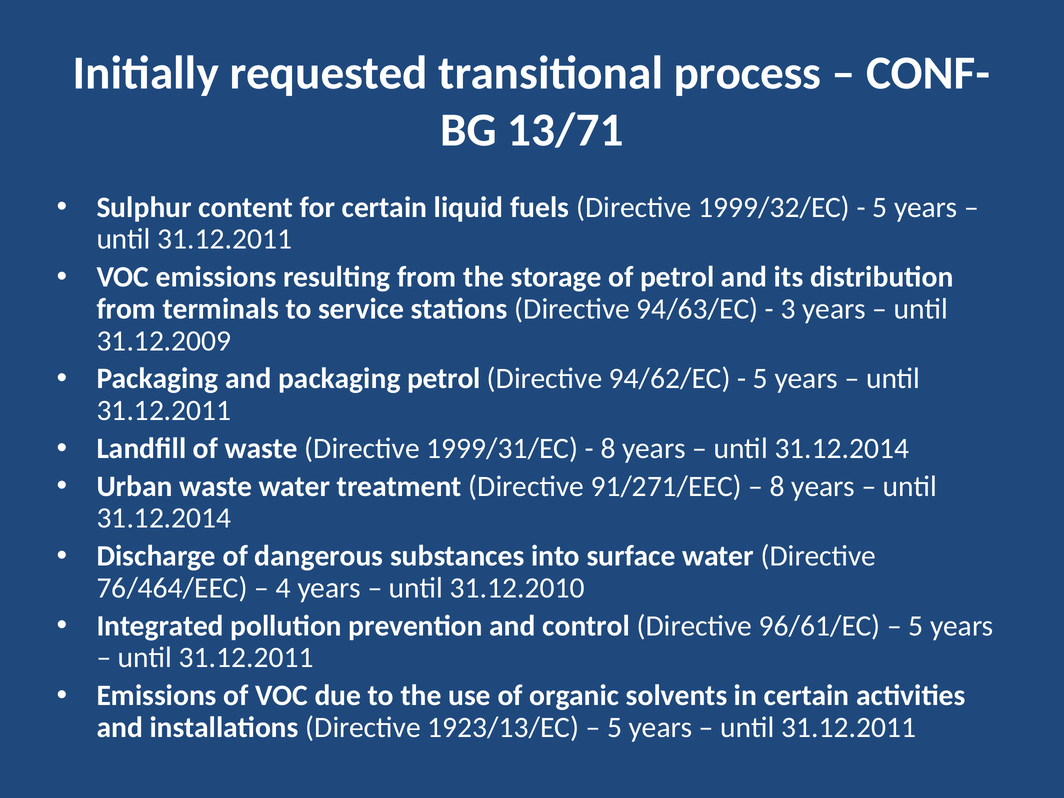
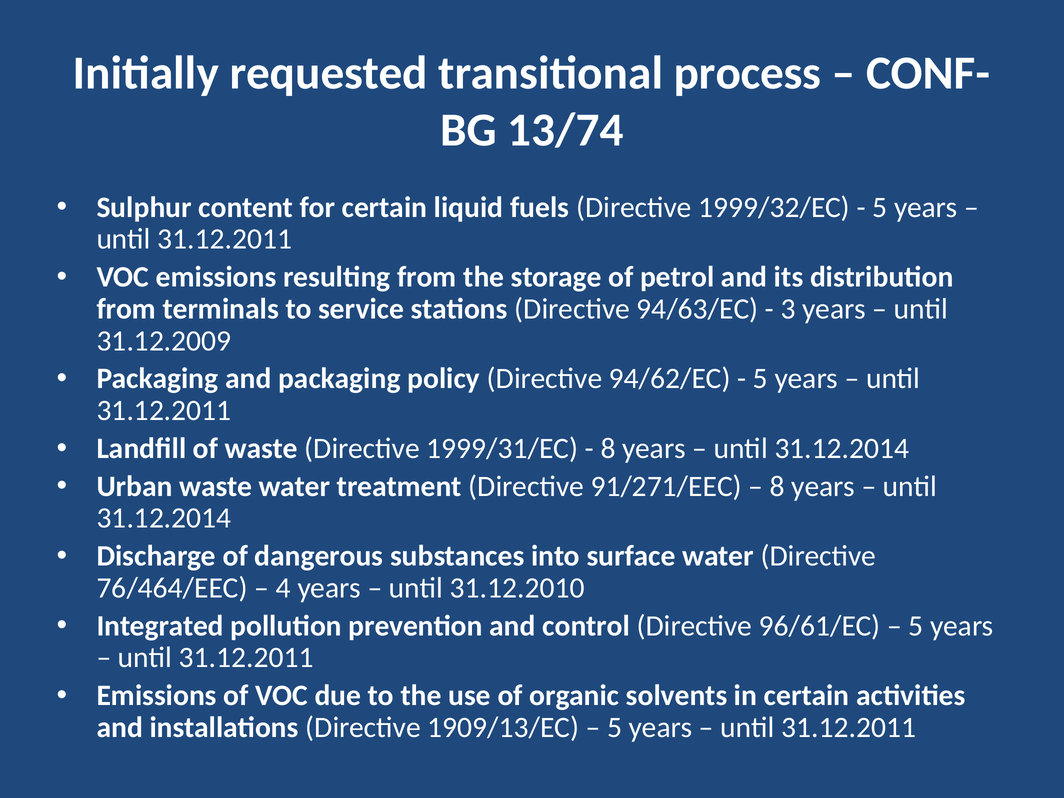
13/71: 13/71 -> 13/74 (566, 130)
packaging petrol: petrol -> policy (444, 379)
1923/13/EC: 1923/13/EC -> 1909/13/EC (503, 727)
